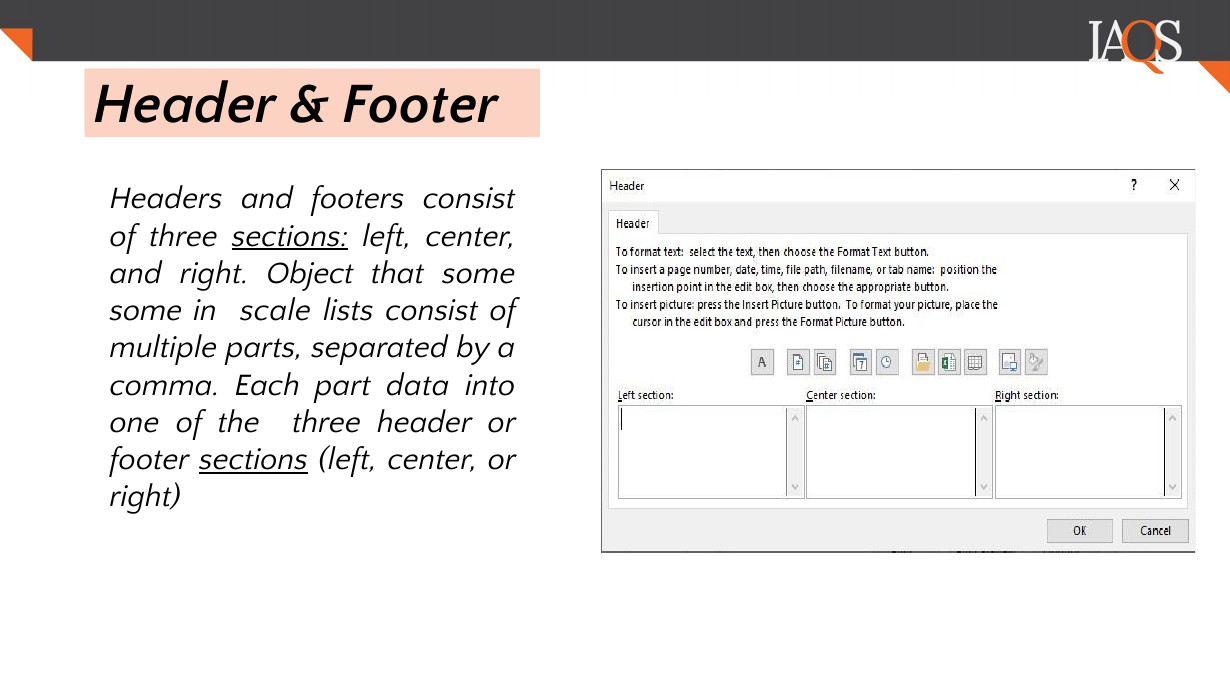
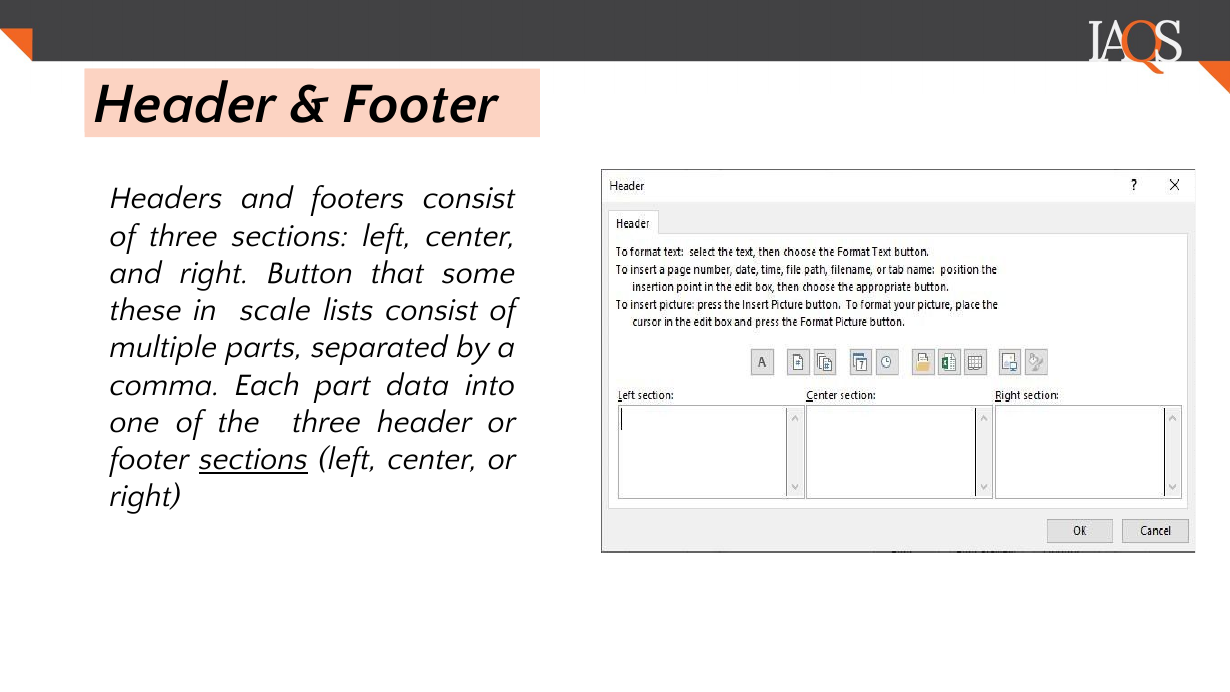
sections underline: present -> none (290, 236)
Object: Object -> Button (310, 273)
some: some -> these (146, 310)
